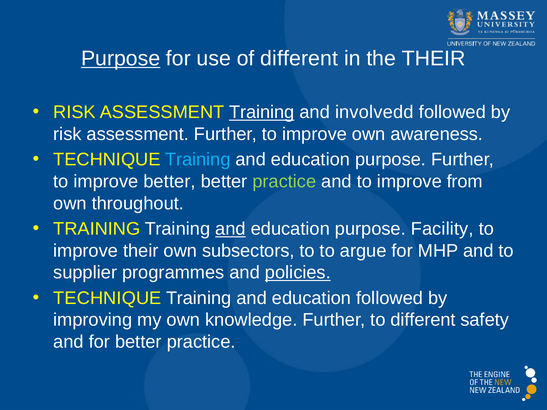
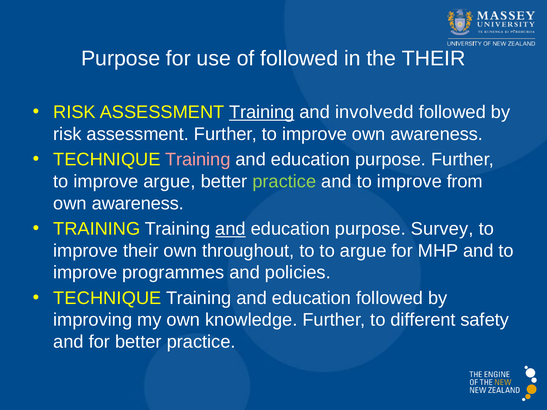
Purpose underline: present -> none (121, 58)
of different: different -> followed (299, 58)
Training colour: light blue -> pink (198, 160)
improve better: better -> argue (169, 182)
throughout: throughout -> awareness (138, 203)
Facility: Facility -> Survey (442, 229)
subsectors: subsectors -> throughout (248, 251)
supplier: supplier -> improve (85, 273)
policies underline: present -> none (298, 273)
